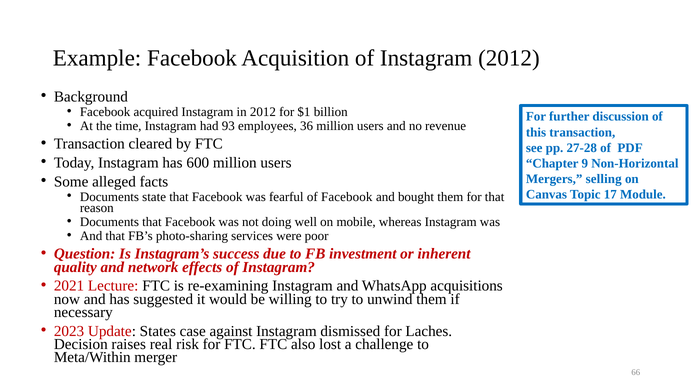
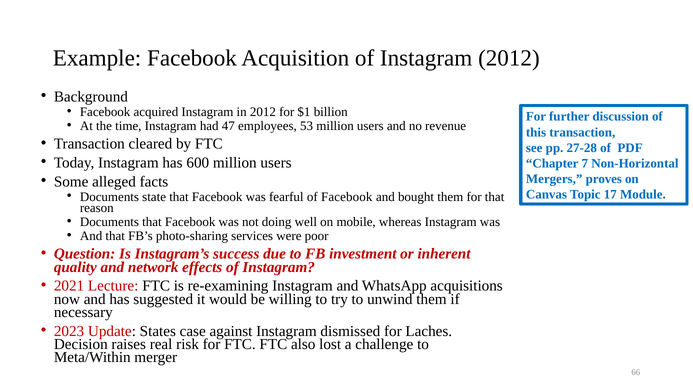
93: 93 -> 47 (228, 126)
36: 36 -> 53 (307, 126)
9: 9 -> 7 (585, 163)
selling: selling -> proves (604, 179)
